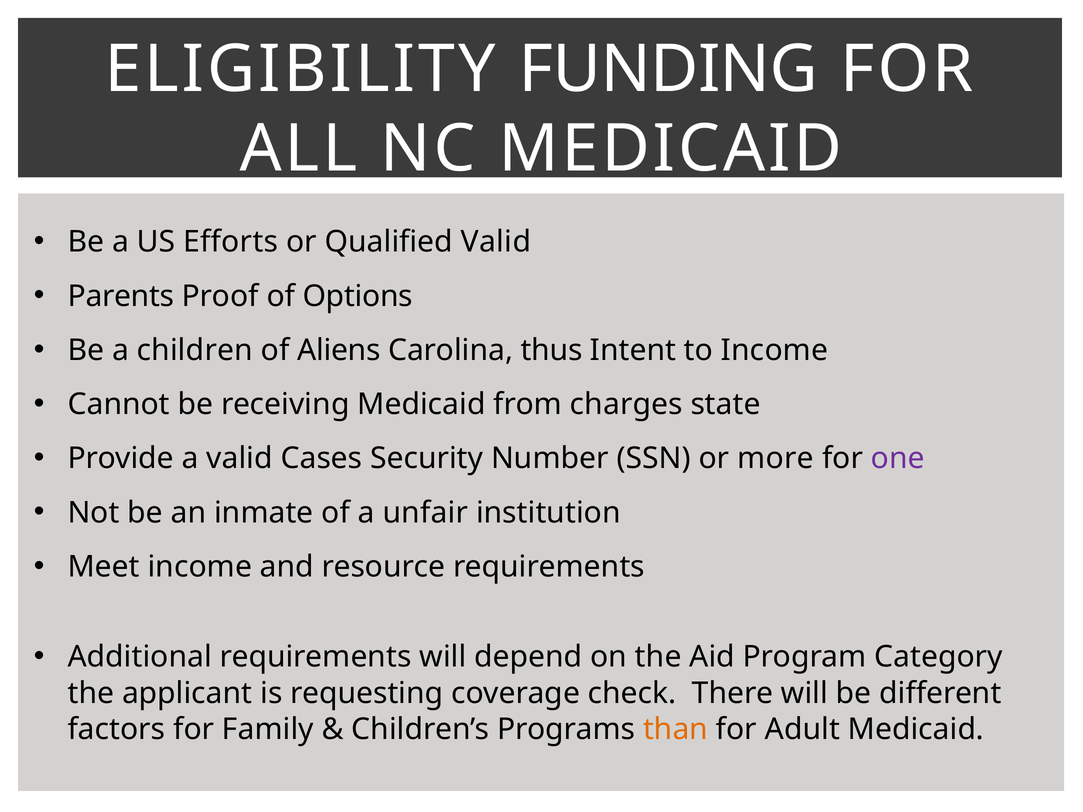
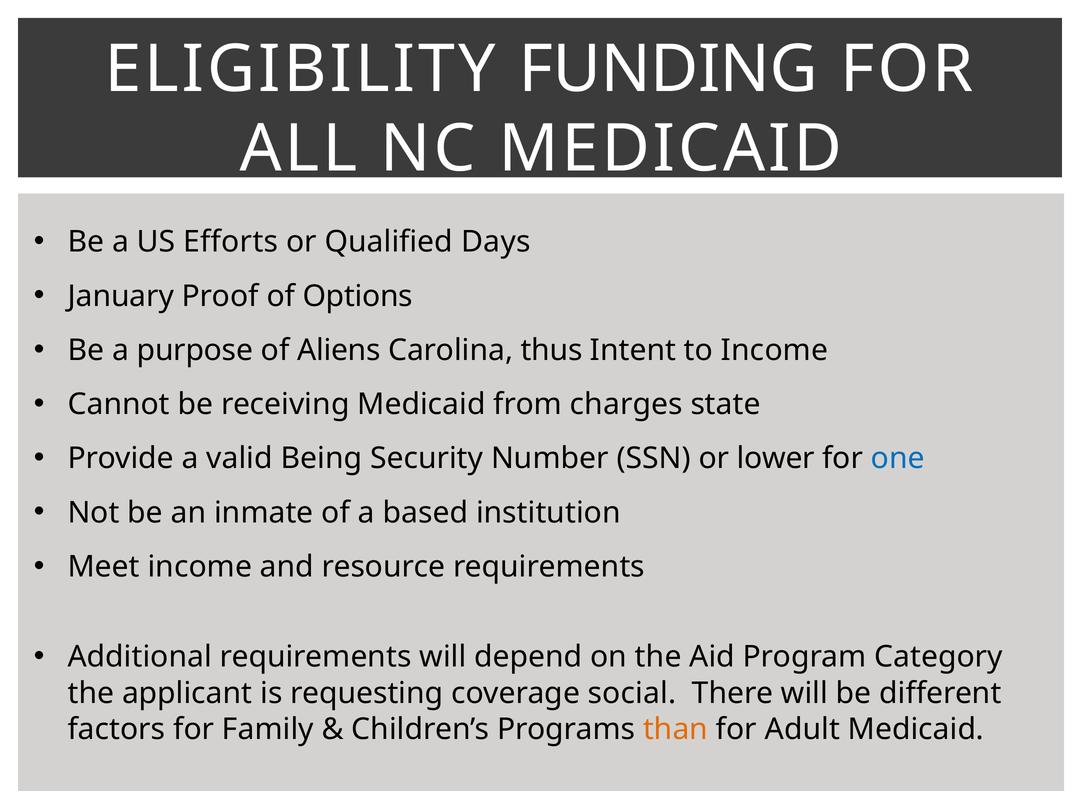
Qualified Valid: Valid -> Days (496, 242)
Parents: Parents -> January (121, 296)
children: children -> purpose (195, 350)
Cases: Cases -> Being (321, 459)
more: more -> lower (776, 459)
one colour: purple -> blue (898, 459)
unfair: unfair -> based (425, 513)
check: check -> social (632, 693)
